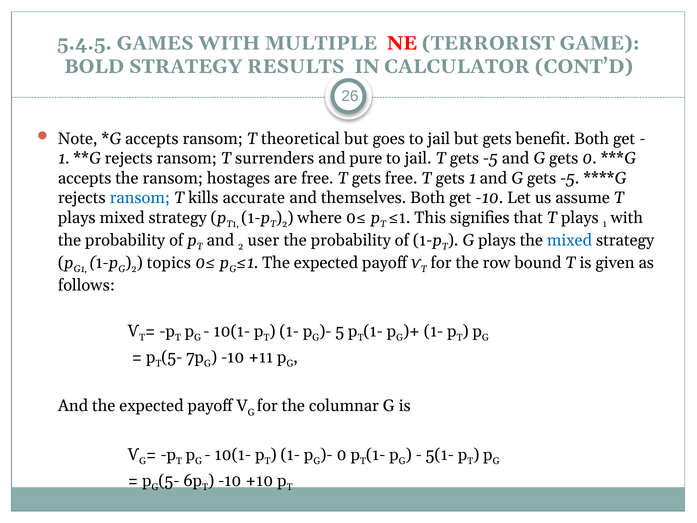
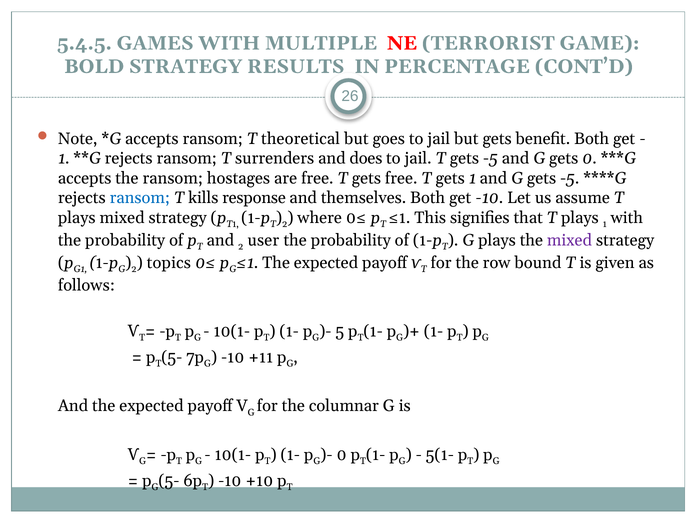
CALCULATOR: CALCULATOR -> PERCENTAGE (457, 66)
pure: pure -> does (366, 158)
accurate: accurate -> response (254, 198)
mixed colour: blue -> purple (570, 240)
